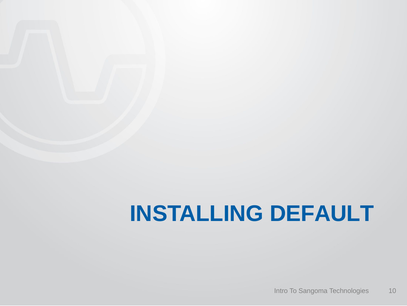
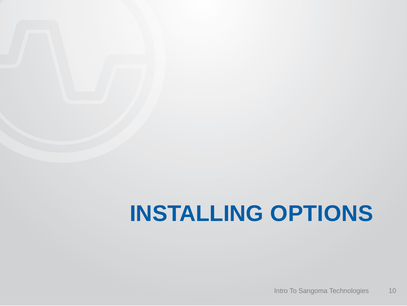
DEFAULT: DEFAULT -> OPTIONS (322, 213)
